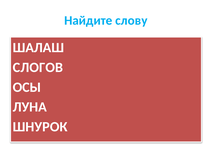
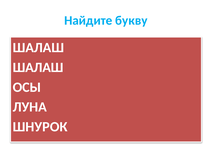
слову: слову -> букву (131, 21)
СЛОГОВ: СЛОГОВ -> ШАЛАШ (38, 67)
